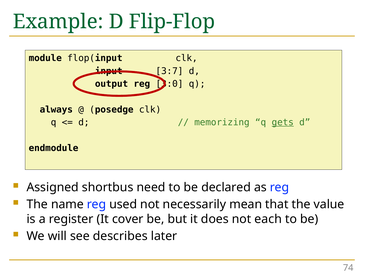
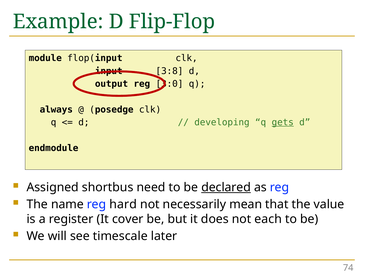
3:7: 3:7 -> 3:8 (169, 71)
memorizing: memorizing -> developing (222, 122)
declared underline: none -> present (226, 187)
used: used -> hard (123, 205)
describes: describes -> timescale (120, 236)
